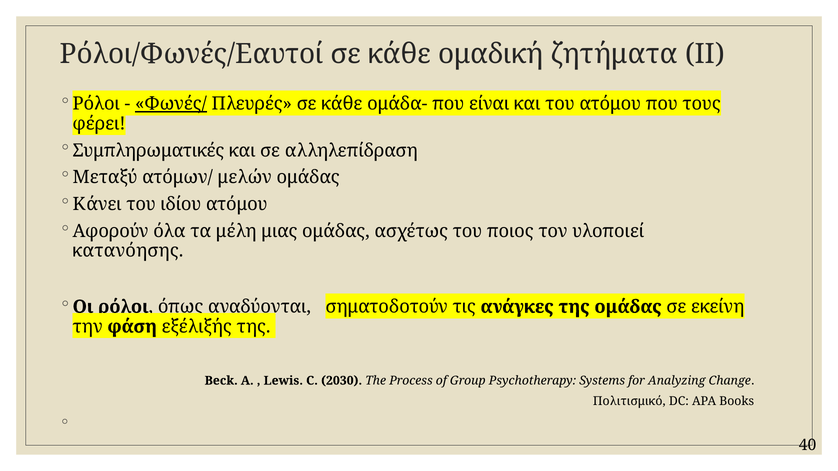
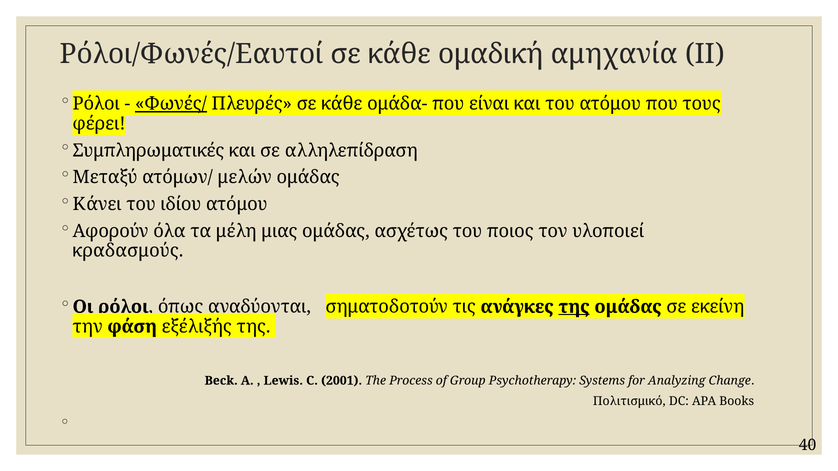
ζητήματα: ζητήματα -> αμηχανία (614, 54)
κατανόησης: κατανόησης -> κραδασμούς (128, 251)
της underline: none -> present (574, 307)
2030: 2030 -> 2001 (342, 381)
